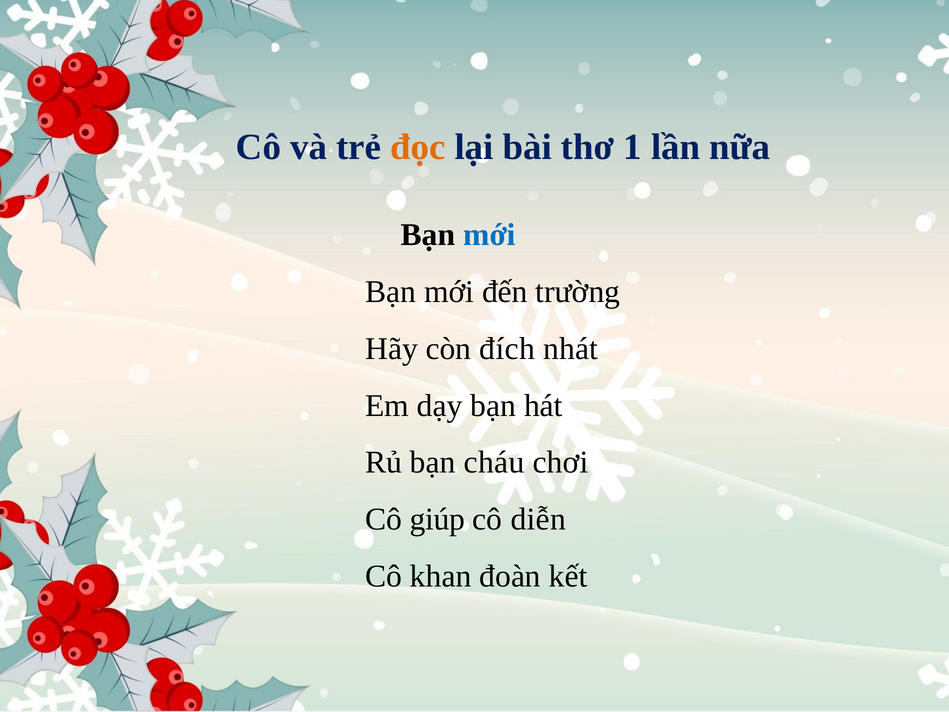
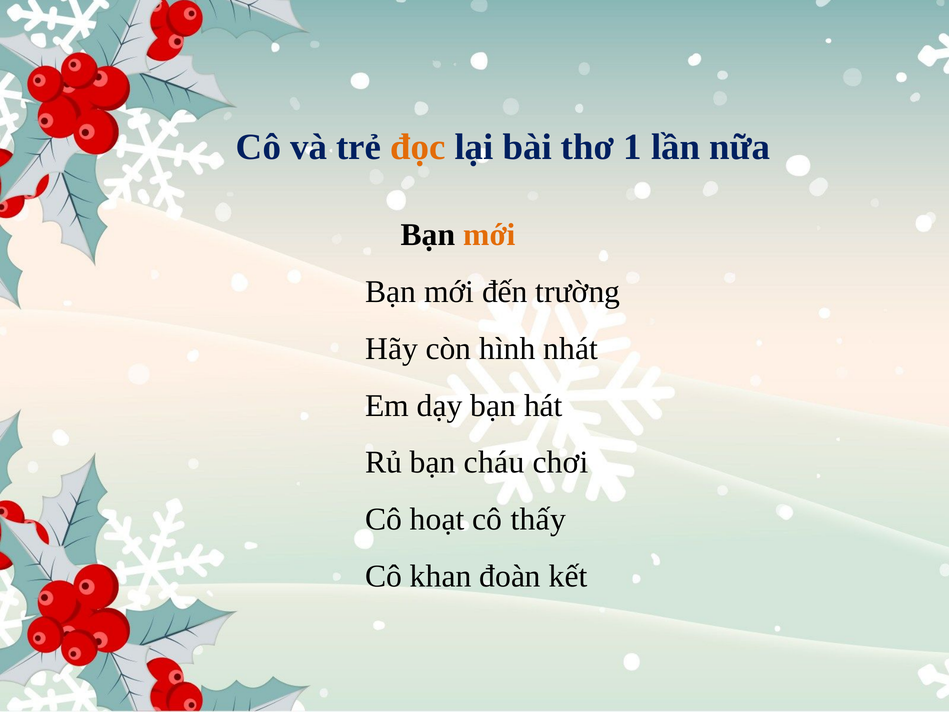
mới colour: blue -> orange (489, 235)
đích: đích -> hình (507, 348)
giúp: giúp -> hoạt (437, 519)
diễn: diễn -> thấy (538, 519)
